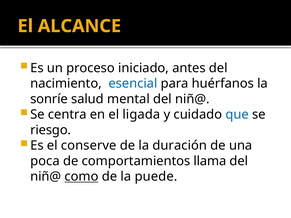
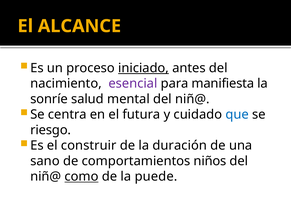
iniciado underline: none -> present (143, 68)
esencial colour: blue -> purple (133, 84)
huérfanos: huérfanos -> manifiesta (223, 84)
ligada: ligada -> futura (141, 115)
conserve: conserve -> construir (89, 146)
poca: poca -> sano (45, 161)
llama: llama -> niños (210, 161)
